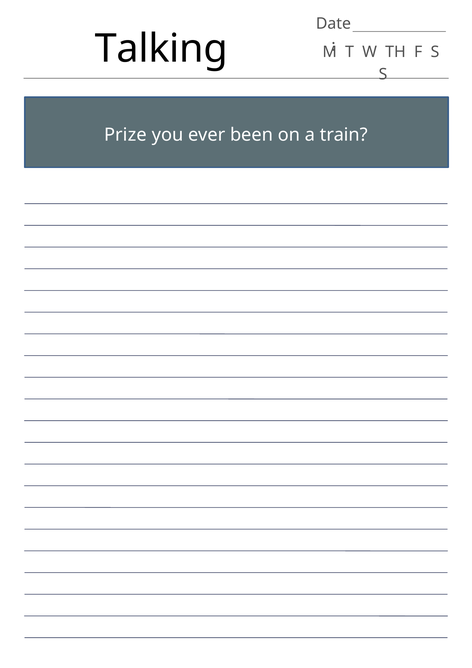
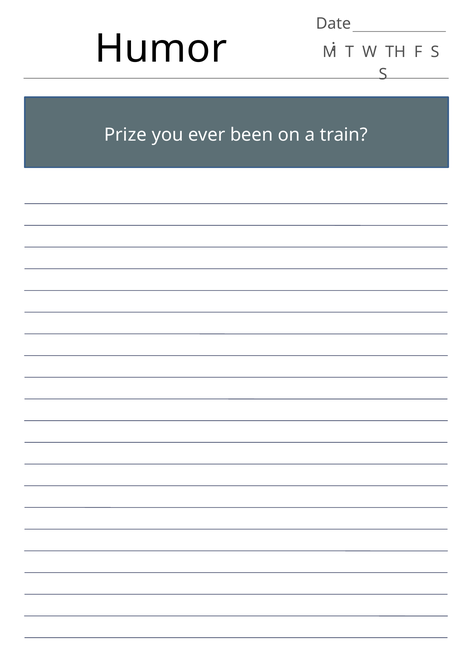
Talking: Talking -> Humor (161, 49)
